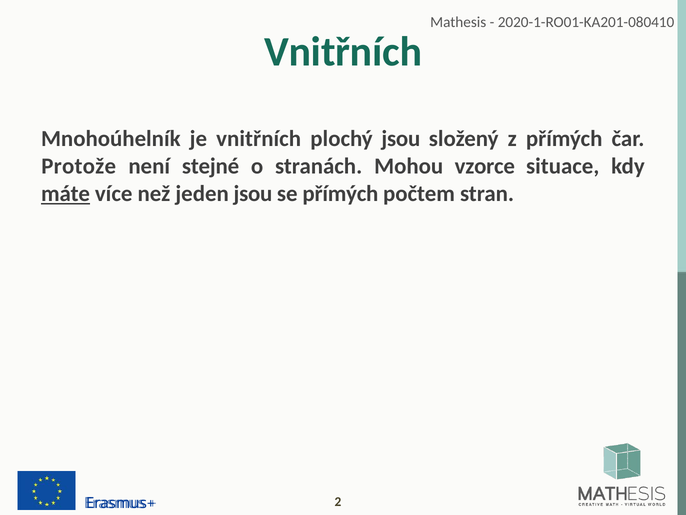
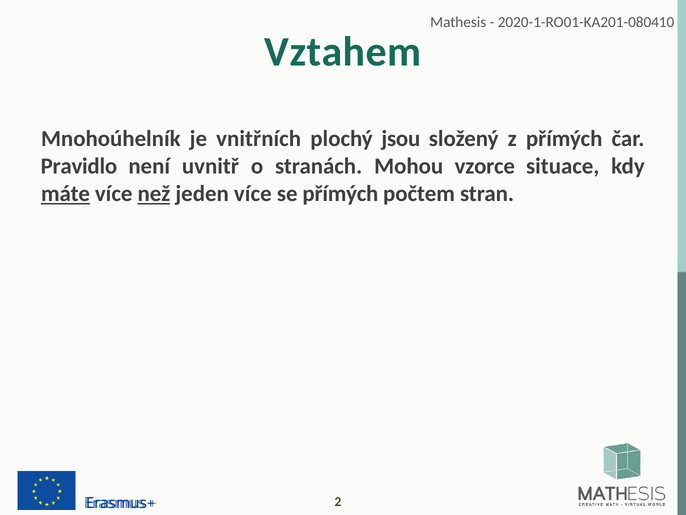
Vnitřních: Vnitřních -> Vztahem (343, 52)
Protože: Protože -> Pravidlo (79, 166)
stejné: stejné -> uvnitř (210, 166)
než underline: none -> present (154, 194)
jeden jsou: jsou -> více (253, 194)
